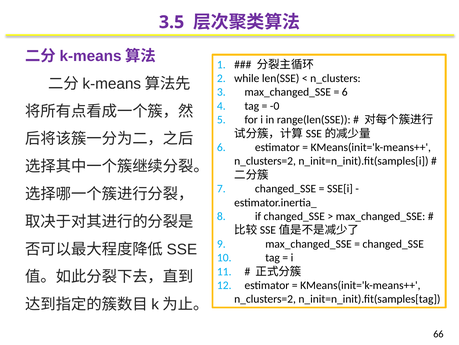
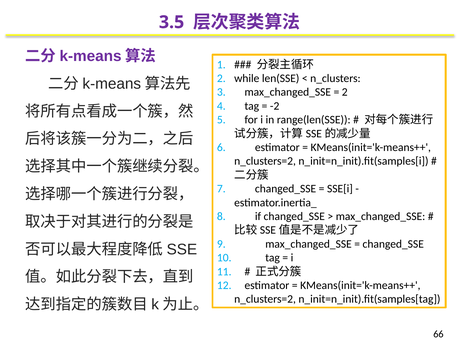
6: 6 -> 2 (345, 92)
-0: -0 -> -2 (275, 106)
